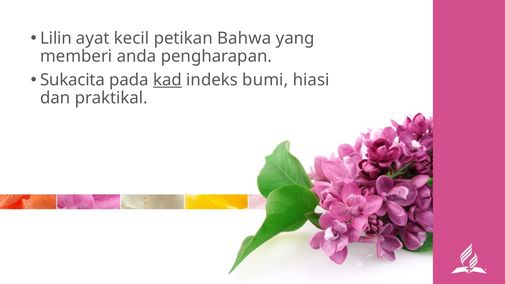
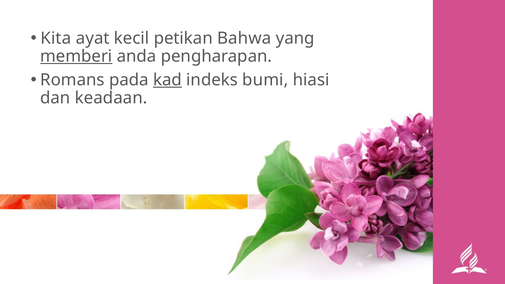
Lilin: Lilin -> Kita (56, 38)
memberi underline: none -> present (76, 56)
Sukacita: Sukacita -> Romans (72, 80)
praktikal: praktikal -> keadaan (111, 98)
